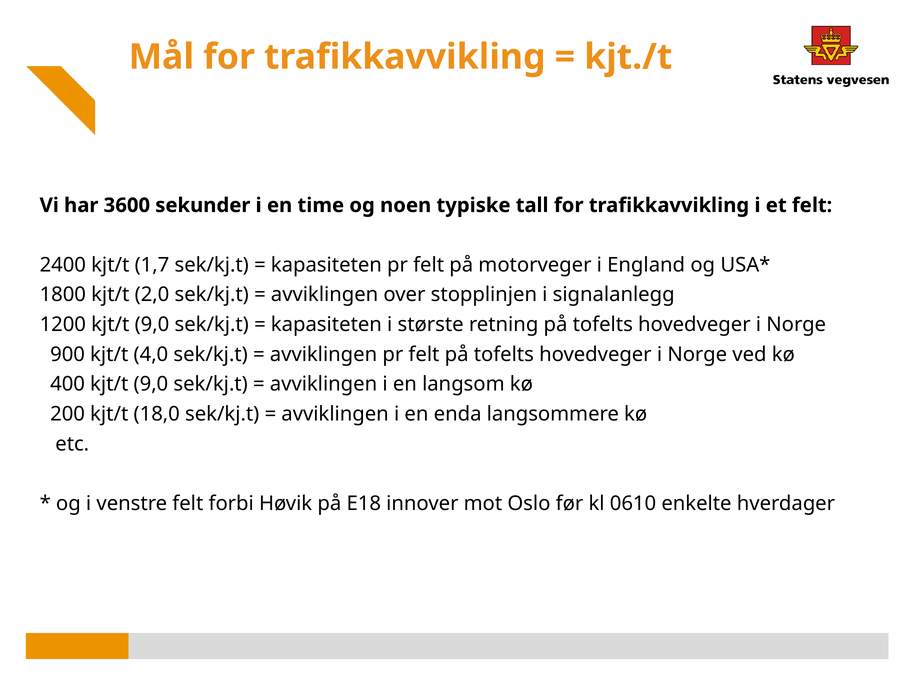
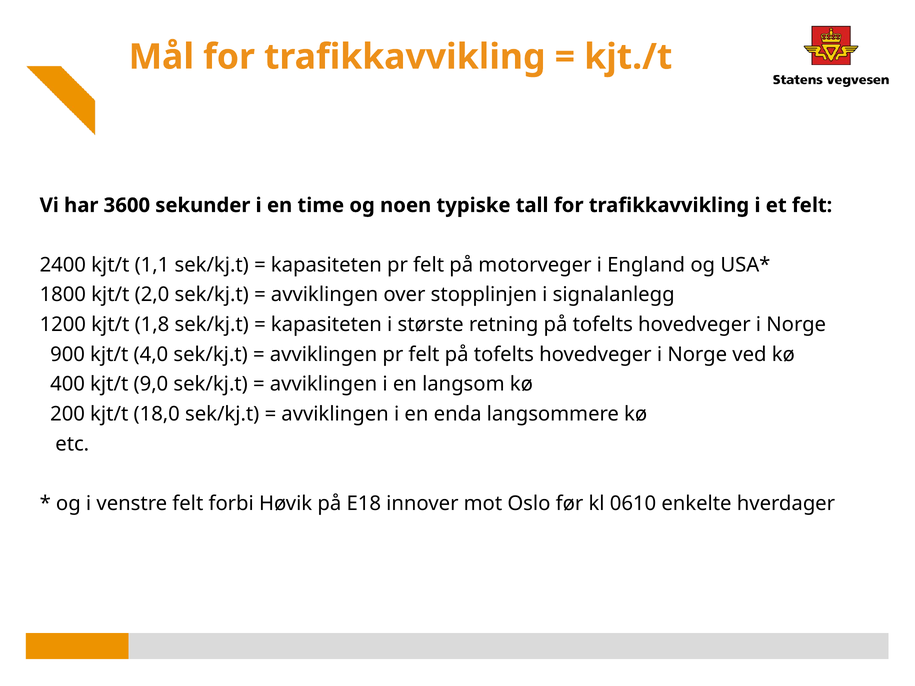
1,7: 1,7 -> 1,1 (152, 265)
1200 kjt/t 9,0: 9,0 -> 1,8 (152, 325)
